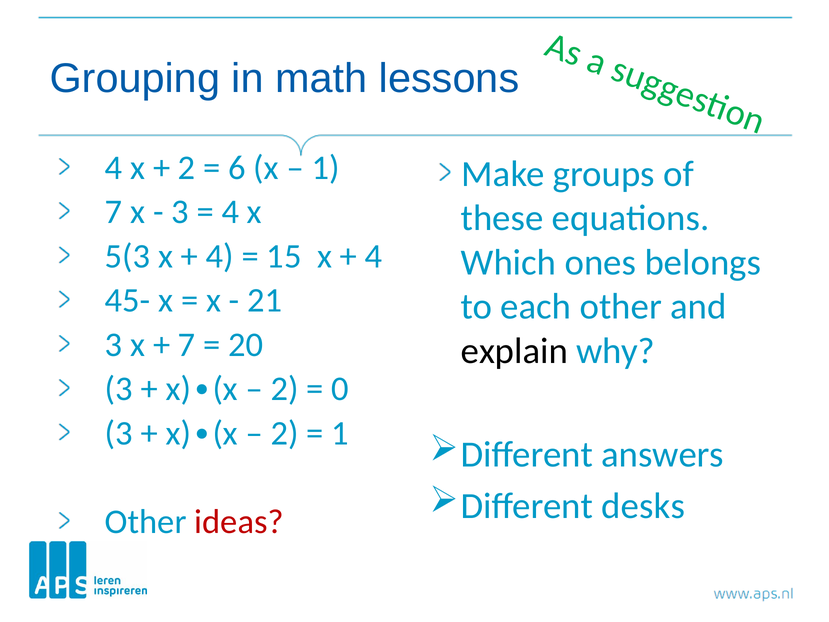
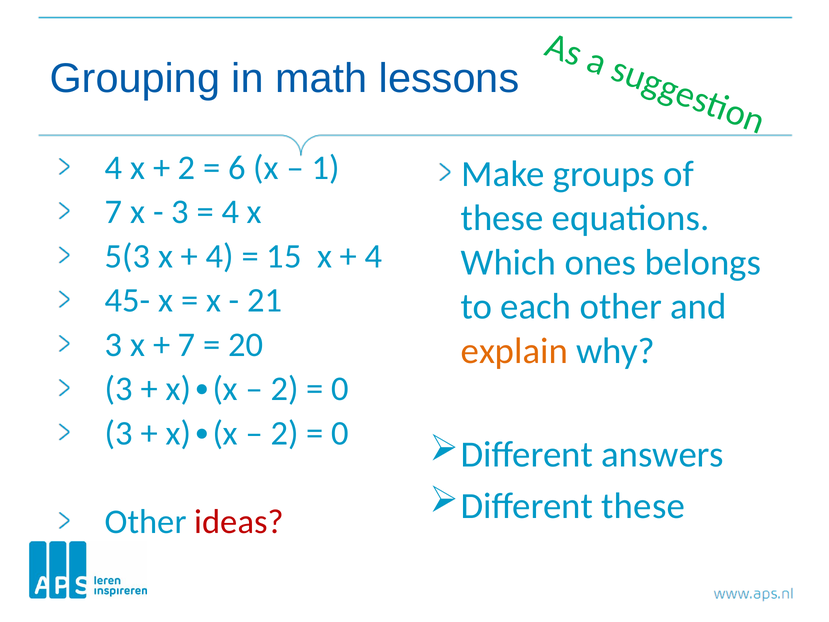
explain colour: black -> orange (514, 351)
1: 1 -> 0 (340, 433)
Different desks: desks -> these (643, 506)
